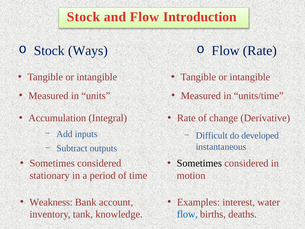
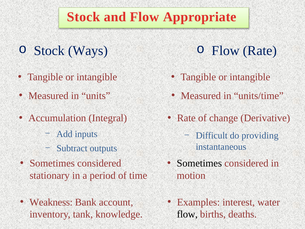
Introduction: Introduction -> Appropriate (200, 17)
developed: developed -> providing (260, 135)
flow colour: blue -> black (187, 214)
